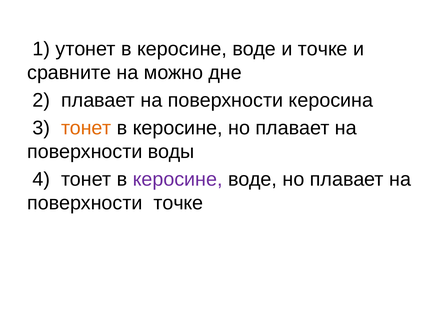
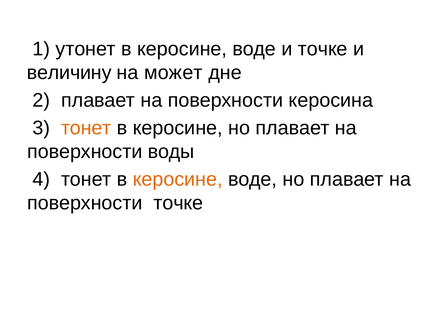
сравните: сравните -> величину (69, 73)
можно: можно -> может (173, 73)
керосине colour: purple -> orange (178, 179)
